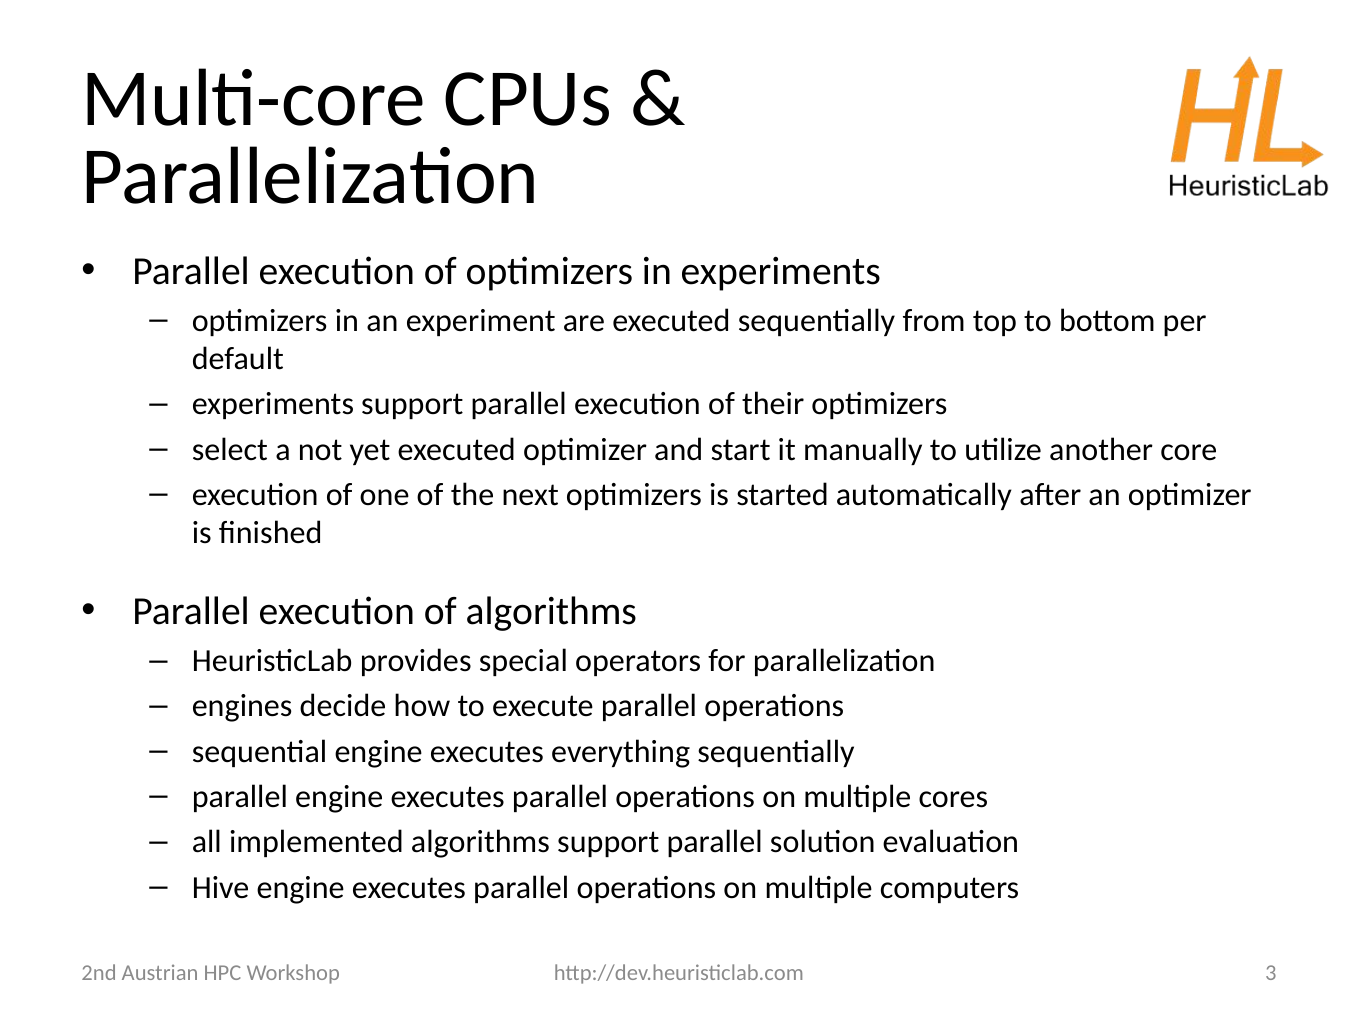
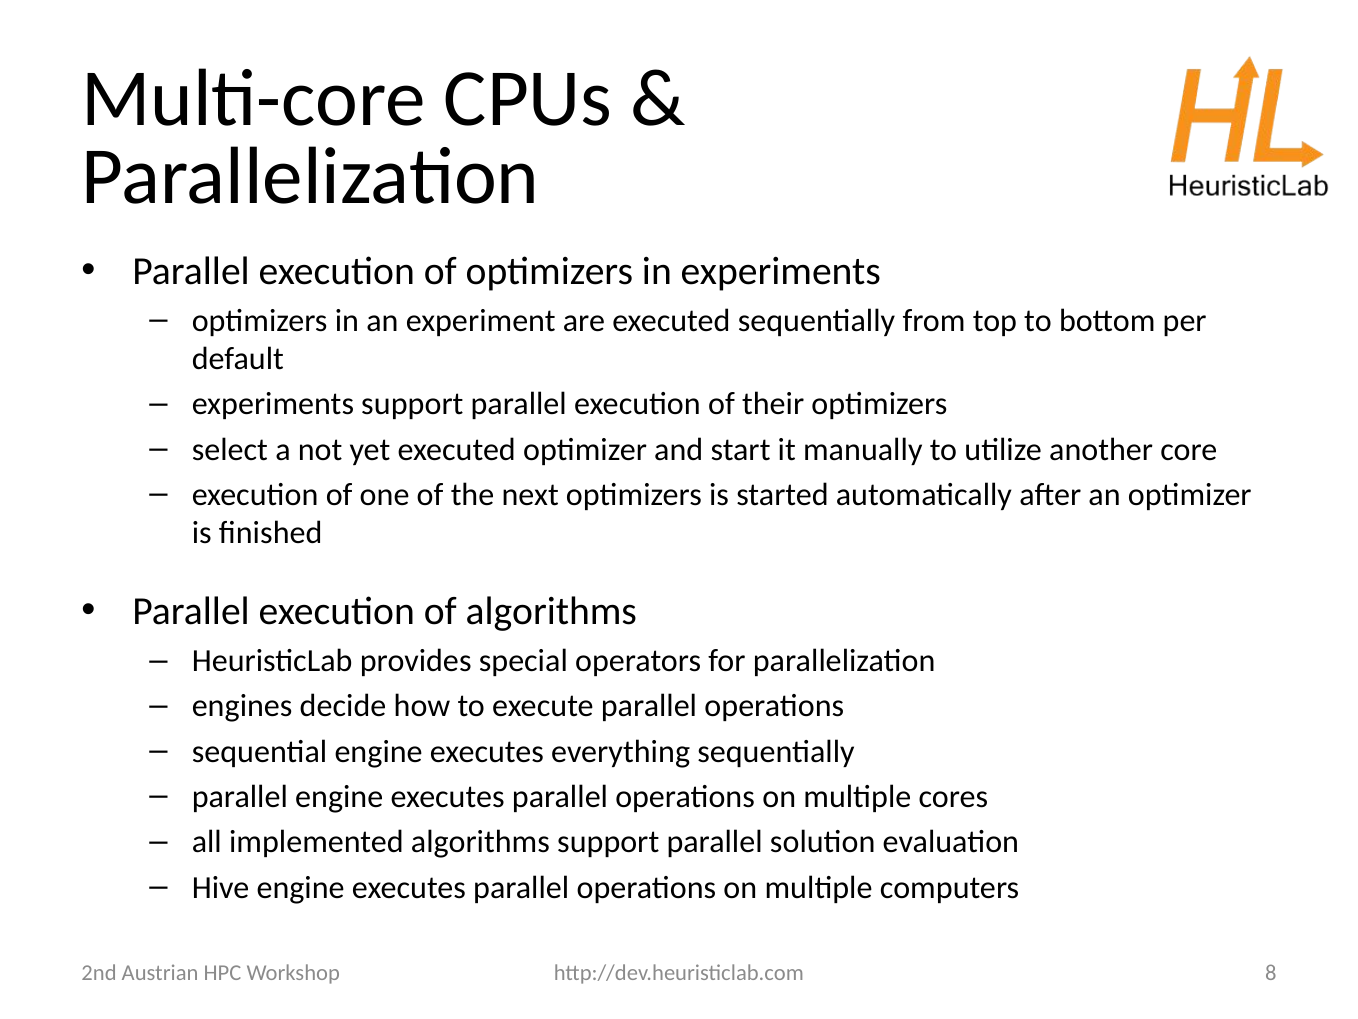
3: 3 -> 8 (1271, 972)
